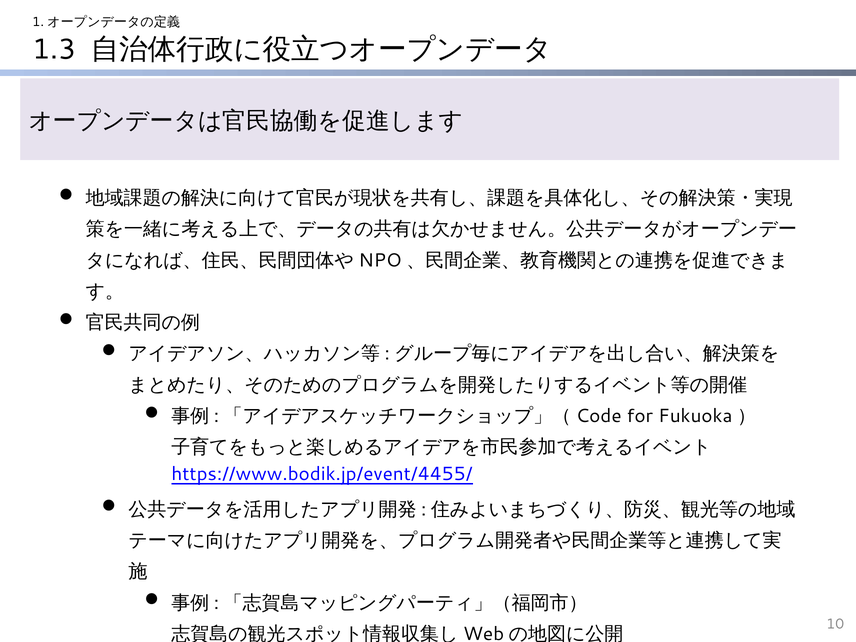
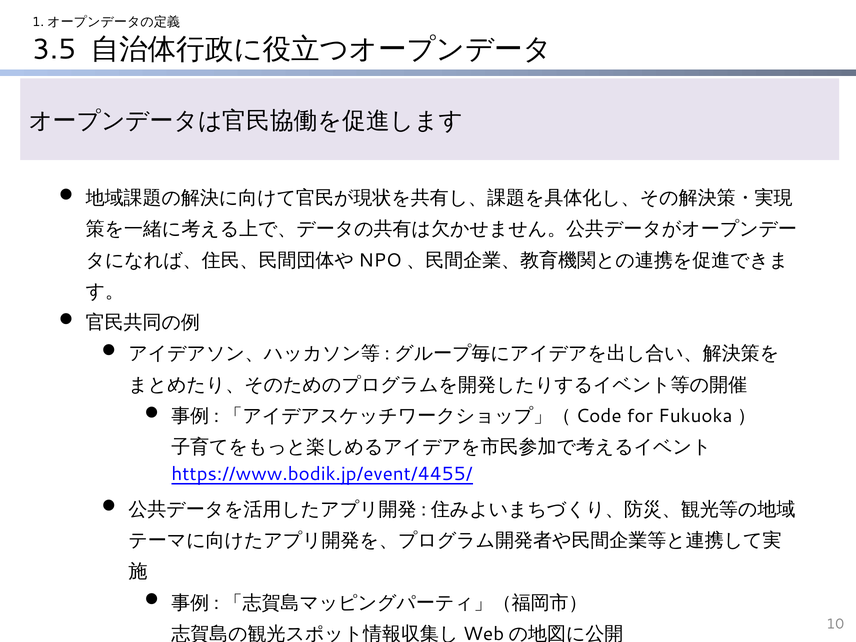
1.3: 1.3 -> 3.5 (54, 49)
